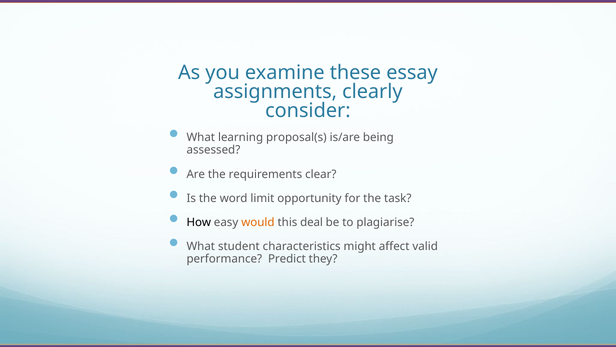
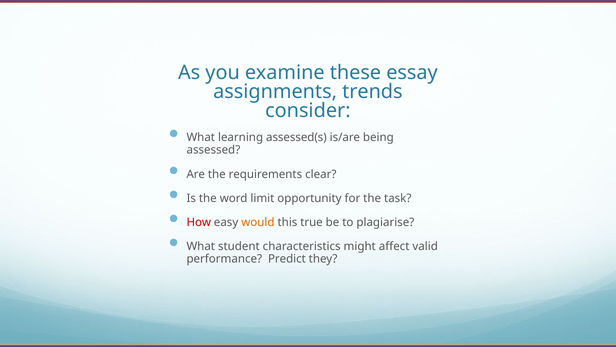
clearly: clearly -> trends (372, 91)
proposal(s: proposal(s -> assessed(s (296, 137)
How colour: black -> red (199, 222)
deal: deal -> true (312, 222)
